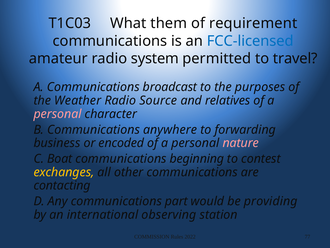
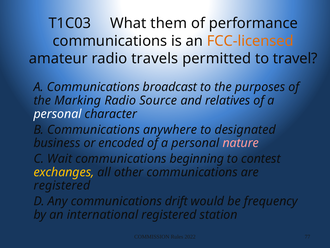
requirement: requirement -> performance (253, 23)
FCC-licensed colour: blue -> orange (250, 41)
system: system -> travels (155, 59)
Weather: Weather -> Marking (78, 100)
personal colour: pink -> white (58, 114)
forwarding: forwarding -> designated (245, 129)
Boat: Boat -> Wait (60, 158)
contacting: contacting -> registered (62, 185)
part: part -> drift (176, 201)
providing: providing -> frequency (271, 201)
international observing: observing -> registered (169, 214)
